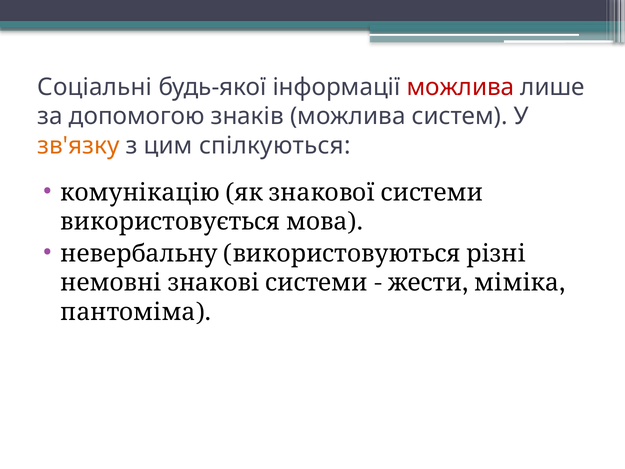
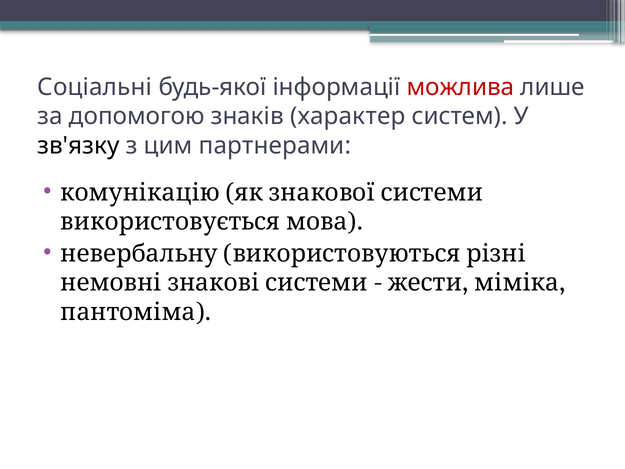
знаків можлива: можлива -> характер (348, 116)
зв'язку colour: orange -> black (78, 145)
спілкуються: спілкуються -> партнерами (275, 145)
